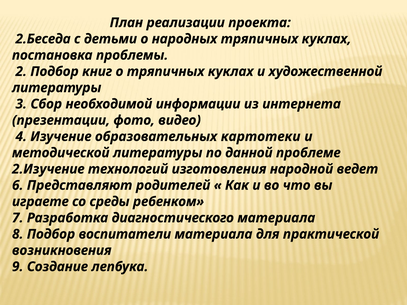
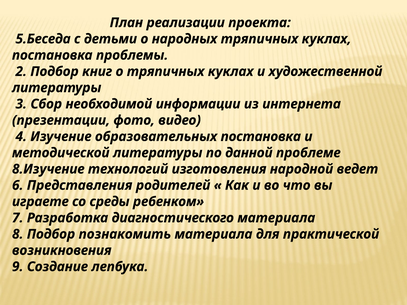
2.Беседа: 2.Беседа -> 5.Беседа (43, 39)
образовательных картотеки: картотеки -> постановка (261, 137)
2.Изучение: 2.Изучение -> 8.Изучение (48, 169)
Представляют: Представляют -> Представления (80, 185)
воспитатели: воспитатели -> познакомить (125, 234)
